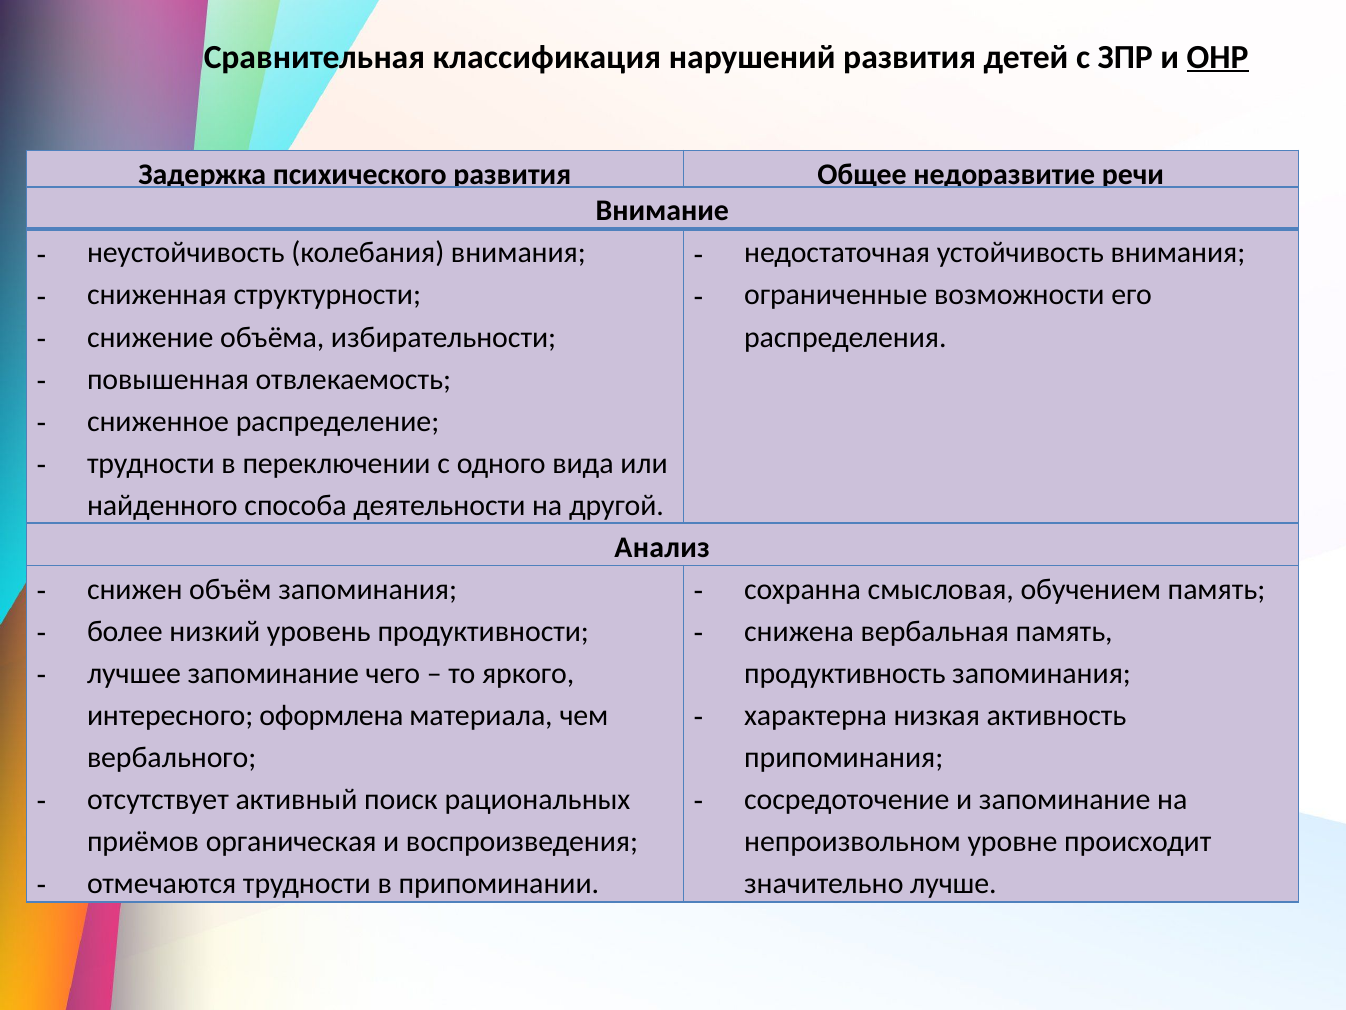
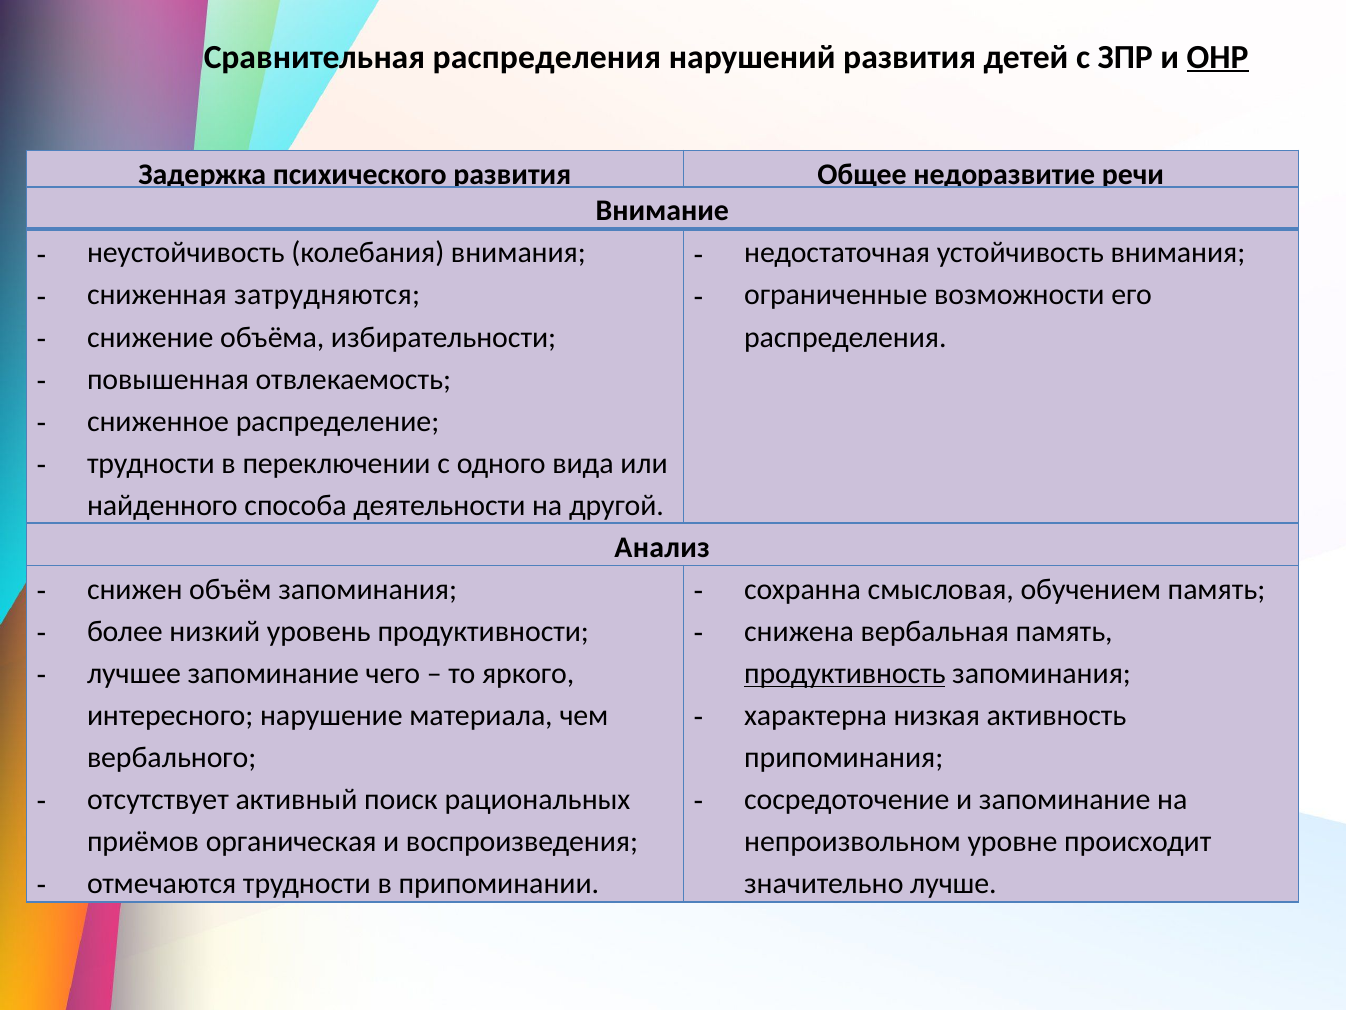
Сравнительная классификация: классификация -> распределения (547, 57)
структурности: структурности -> затрудняются (327, 295)
продуктивность underline: none -> present (845, 673)
оформлена: оформлена -> нарушение (331, 715)
